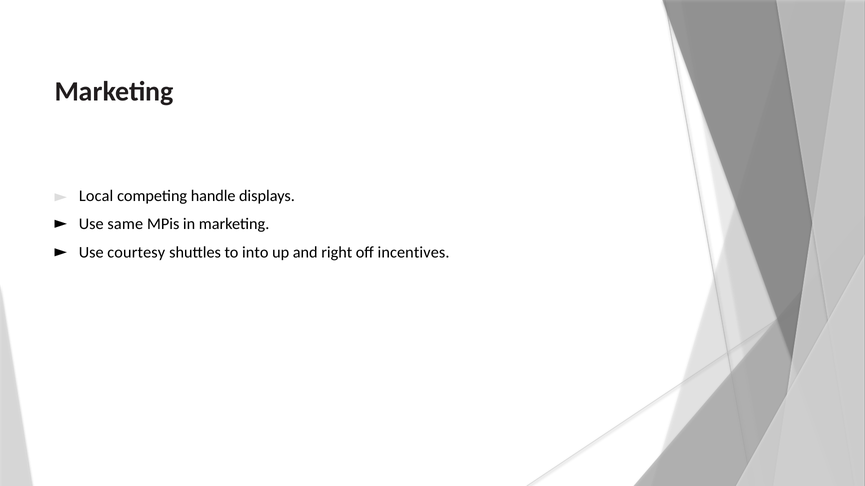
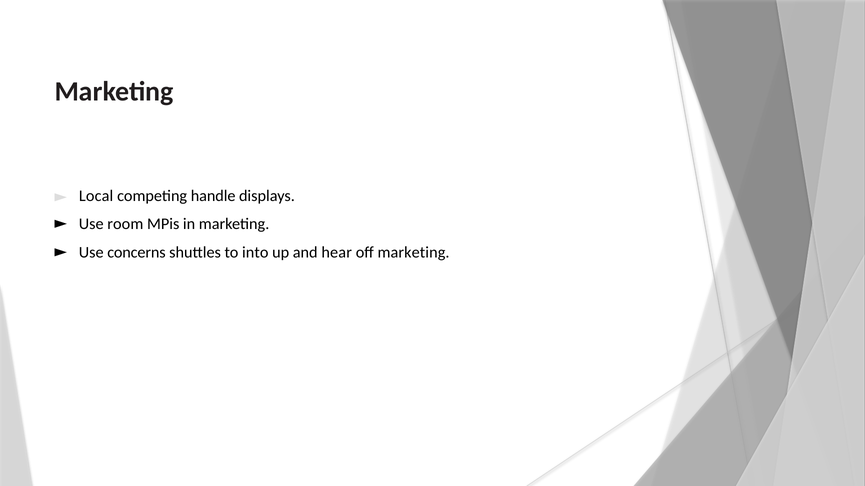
same: same -> room (125, 224)
courtesy: courtesy -> concerns (136, 253)
right: right -> hear (337, 253)
off incentives: incentives -> marketing (414, 253)
